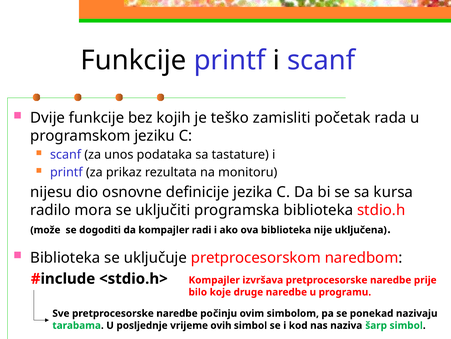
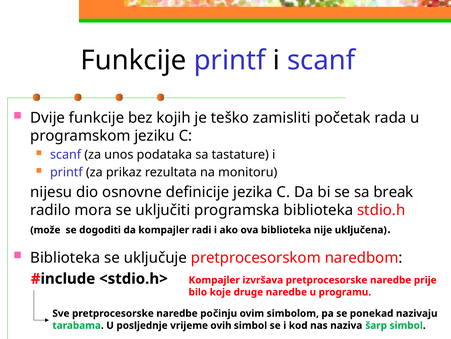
kursa: kursa -> break (393, 192)
